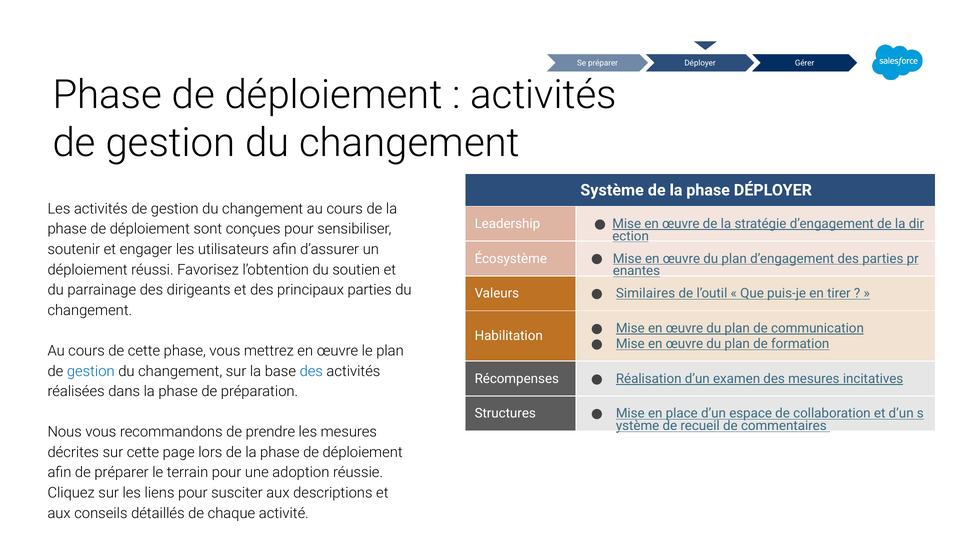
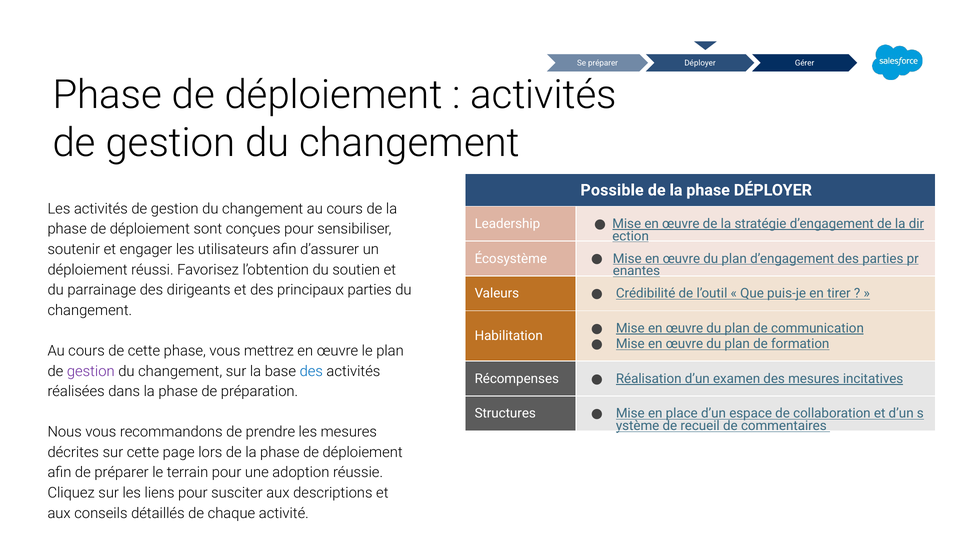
Système: Système -> Possible (612, 190)
Similaires: Similaires -> Crédibilité (646, 294)
gestion colour: blue -> purple (91, 371)
